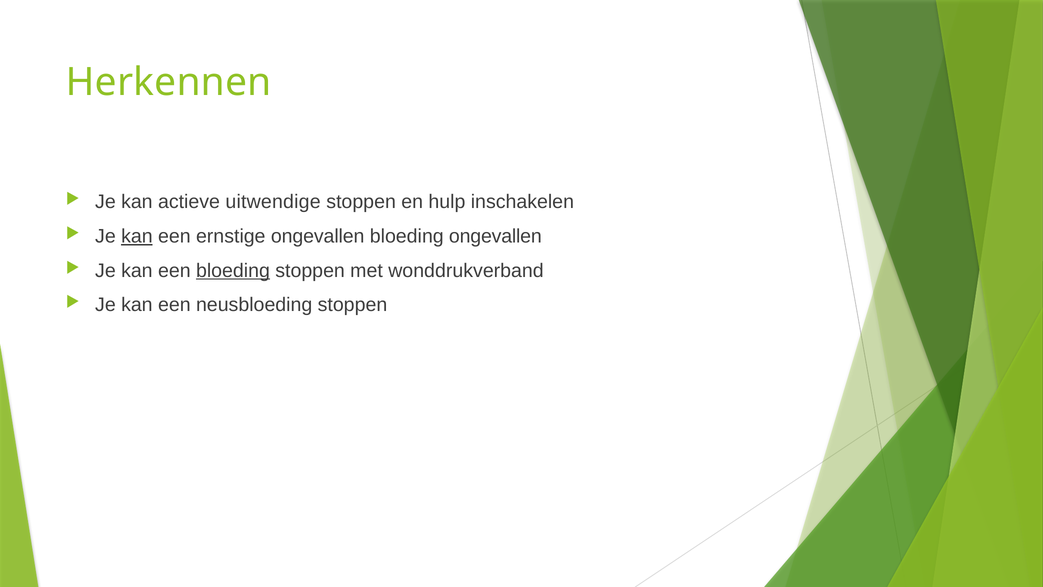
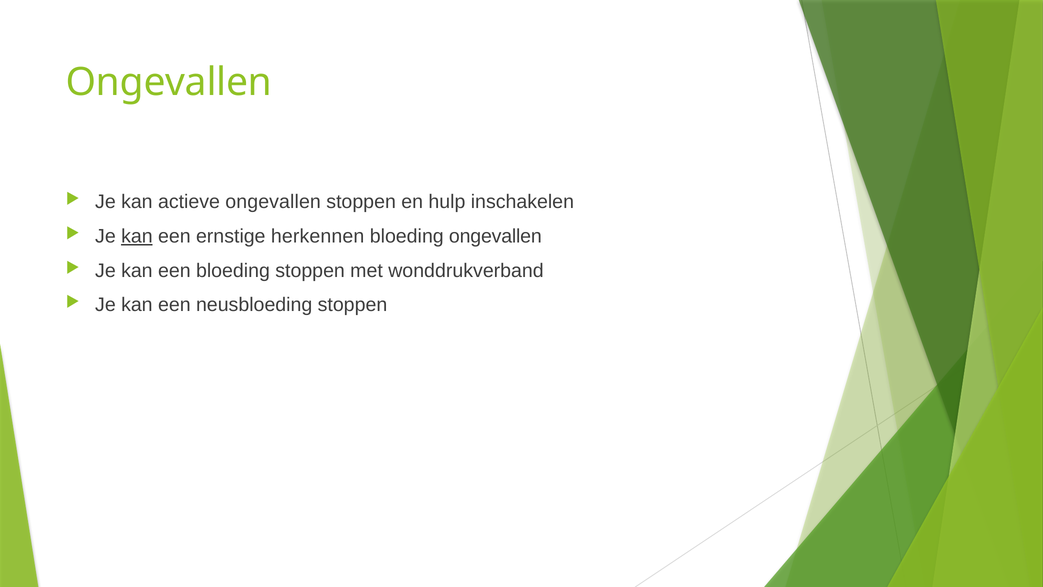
Herkennen: Herkennen -> Ongevallen (169, 82)
actieve uitwendige: uitwendige -> ongevallen (273, 202)
ernstige ongevallen: ongevallen -> herkennen (318, 236)
bloeding underline: present -> none (233, 271)
